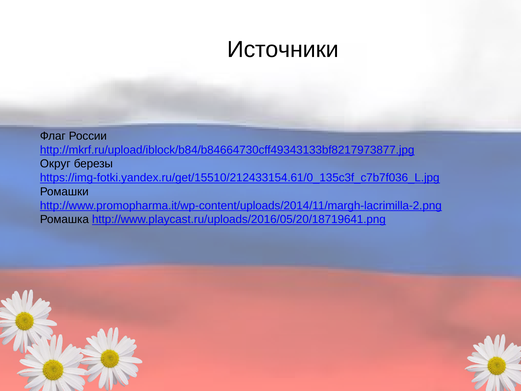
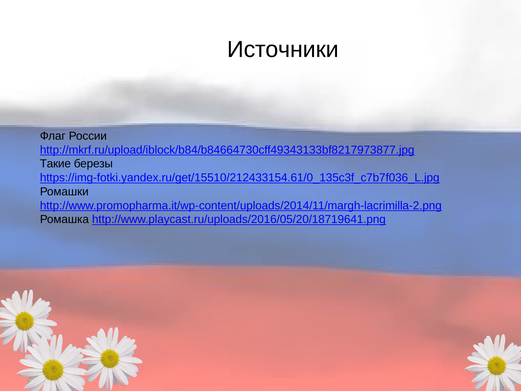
Округ: Округ -> Такие (55, 164)
